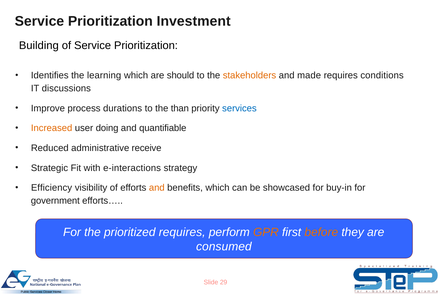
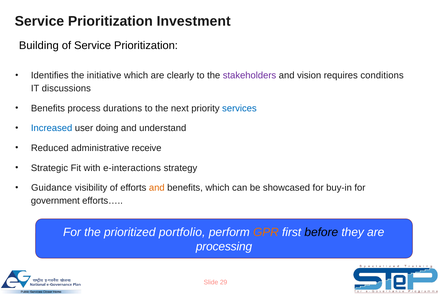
learning: learning -> initiative (104, 75)
should: should -> clearly (180, 75)
stakeholders colour: orange -> purple (250, 75)
made: made -> vision (309, 75)
Improve: Improve -> Benefits (48, 108)
than: than -> next (180, 108)
Increased colour: orange -> blue (52, 128)
quantifiable: quantifiable -> understand (163, 128)
Efficiency: Efficiency -> Guidance (52, 188)
prioritized requires: requires -> portfolio (182, 232)
before colour: orange -> black (321, 232)
consumed: consumed -> processing (224, 246)
